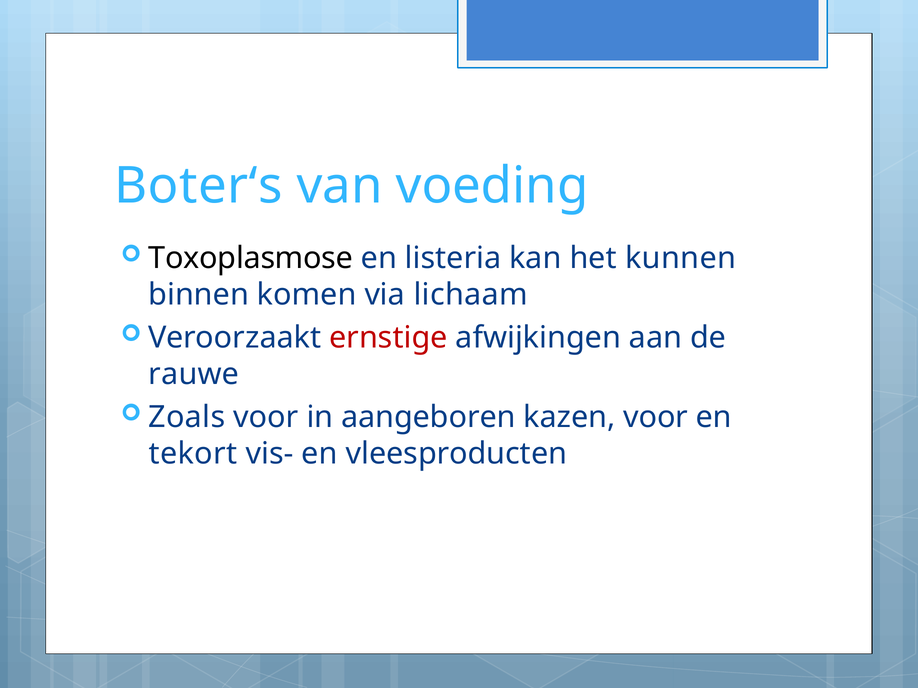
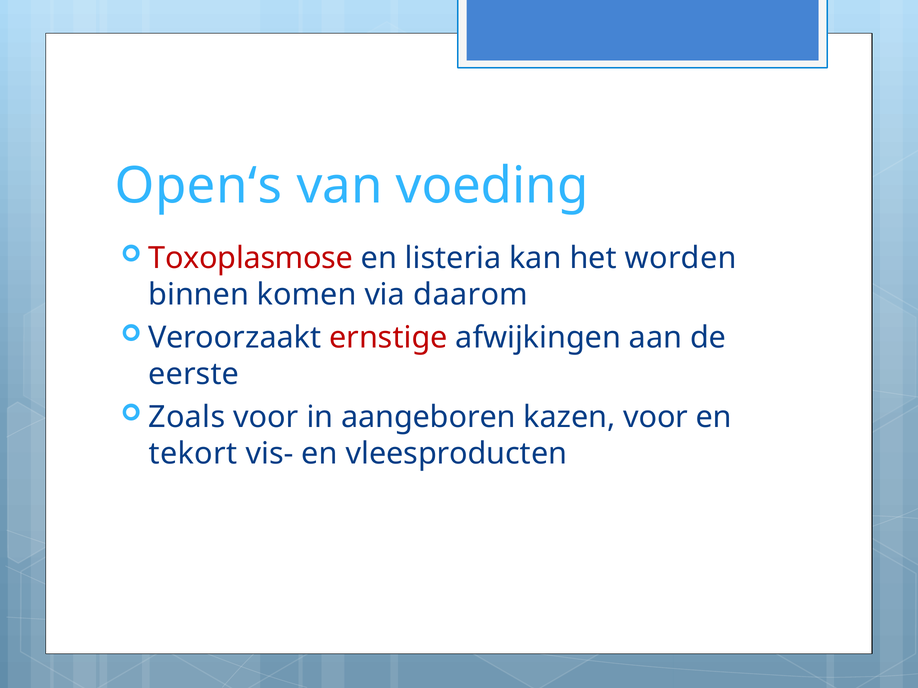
Boter‘s: Boter‘s -> Open‘s (198, 186)
Toxoplasmose colour: black -> red (251, 258)
kunnen: kunnen -> worden (681, 258)
lichaam: lichaam -> daarom (471, 295)
rauwe: rauwe -> eerste (194, 375)
